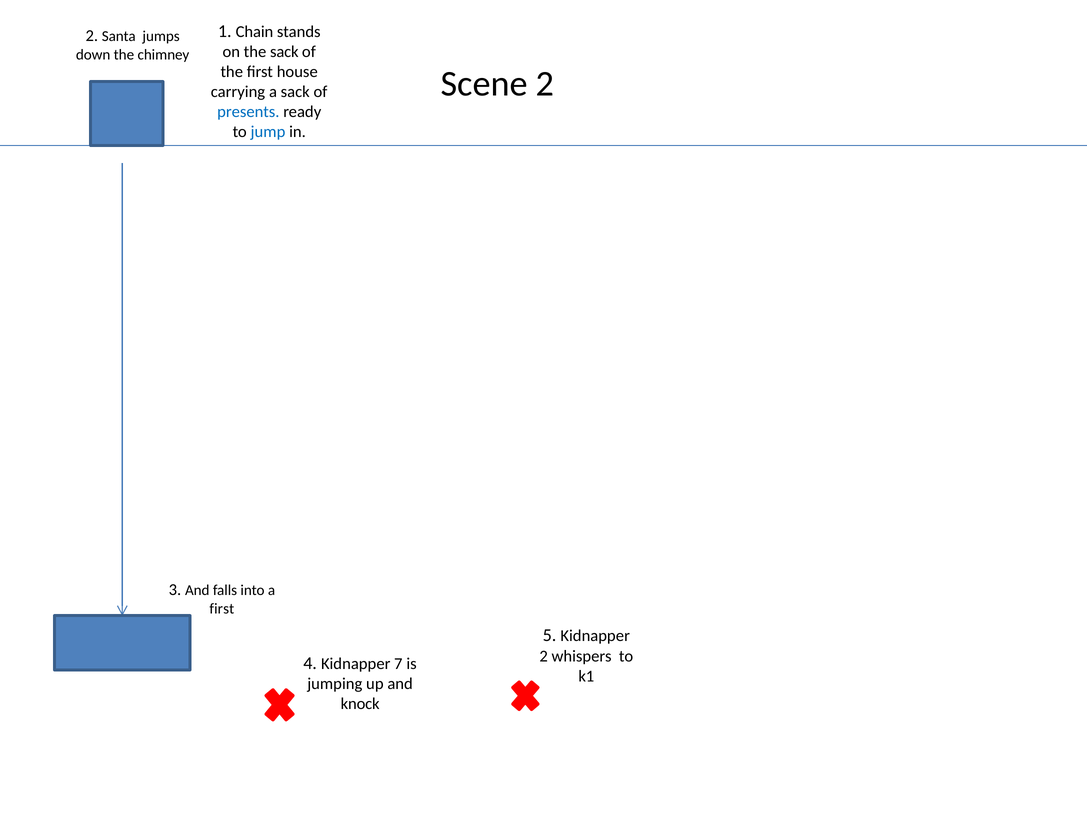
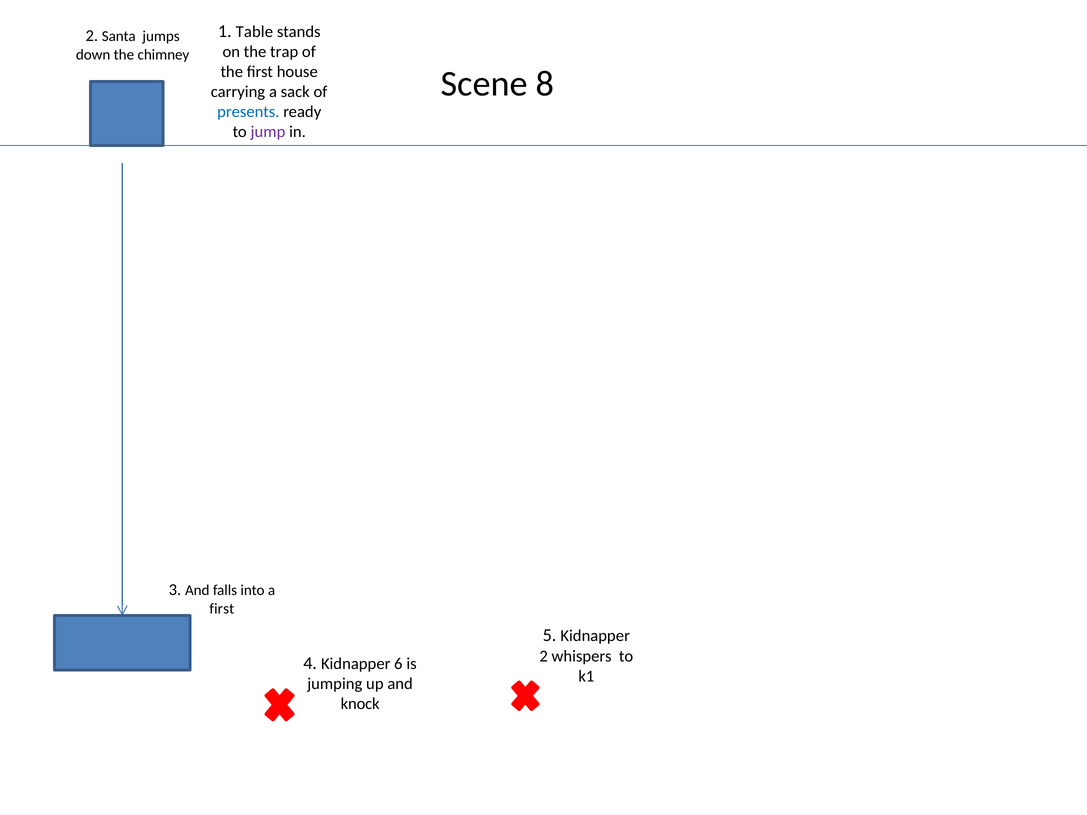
Chain: Chain -> Table (254, 32)
the sack: sack -> trap (284, 52)
Scene 2: 2 -> 8 (545, 84)
jump colour: blue -> purple (268, 132)
7: 7 -> 6 (398, 664)
